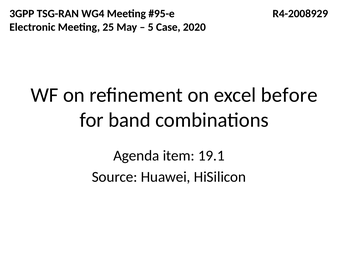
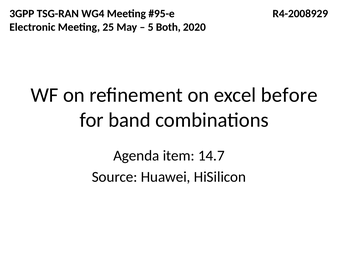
Case: Case -> Both (168, 27)
19.1: 19.1 -> 14.7 (211, 155)
